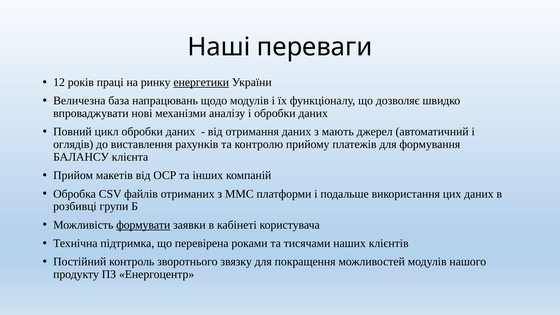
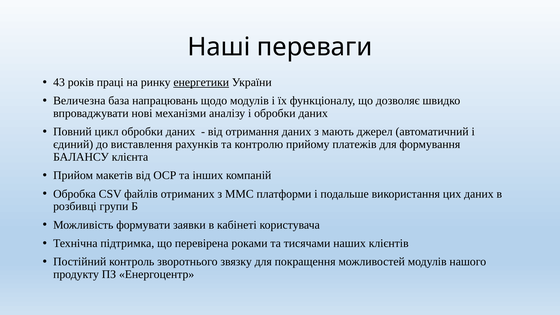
12: 12 -> 43 (59, 82)
оглядів: оглядів -> єдиний (73, 144)
формувати underline: present -> none (143, 225)
